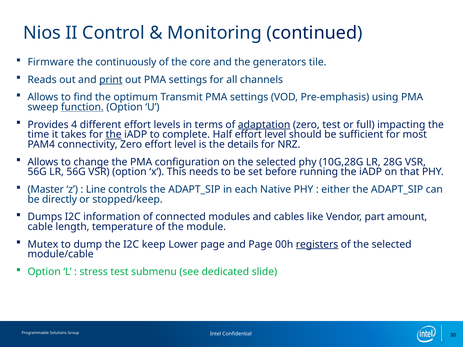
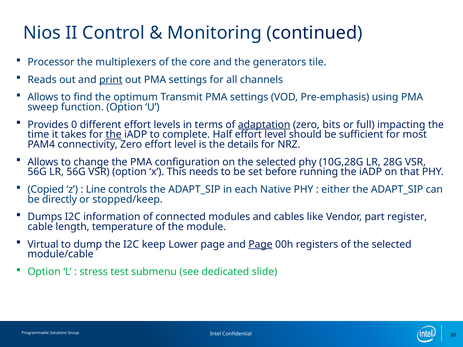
Firmware: Firmware -> Processor (51, 62)
continuously: continuously -> multiplexers (126, 62)
function underline: present -> none (82, 107)
4: 4 -> 0 (74, 125)
zero test: test -> bits (331, 125)
Master: Master -> Copied (46, 190)
amount: amount -> register (407, 217)
Mutex: Mutex -> Virtual (43, 245)
Page underline: none -> present (260, 245)
registers underline: present -> none (317, 245)
